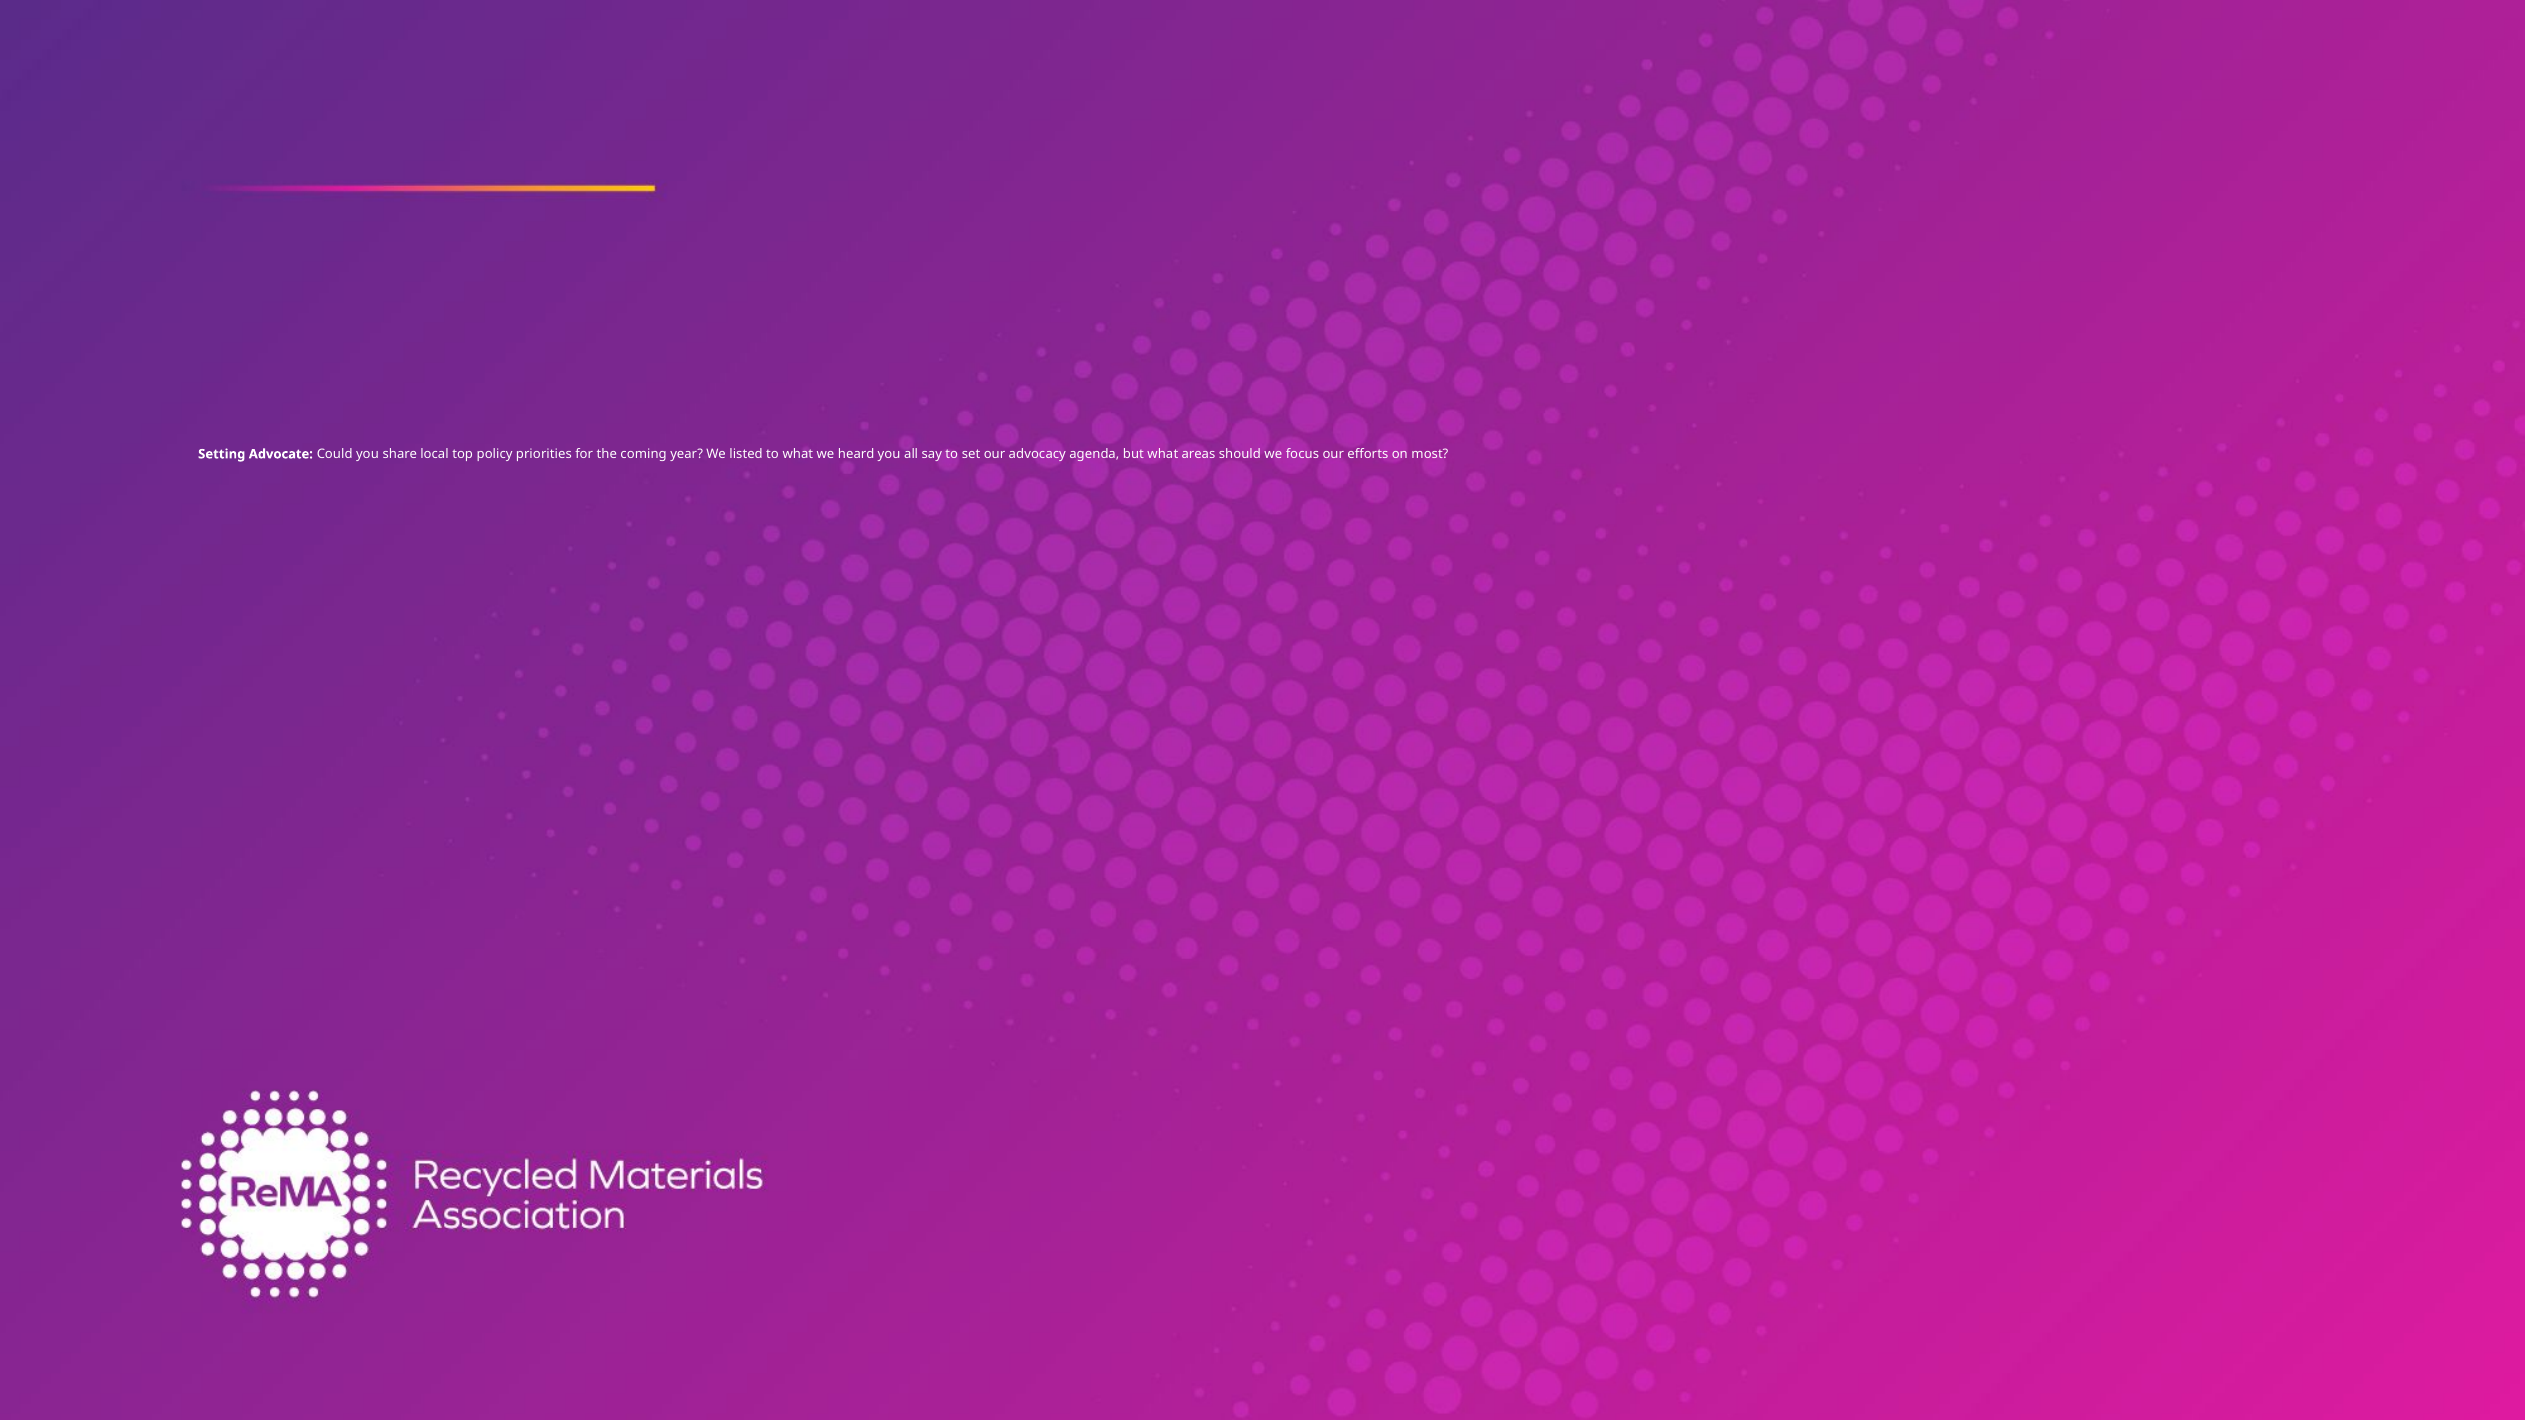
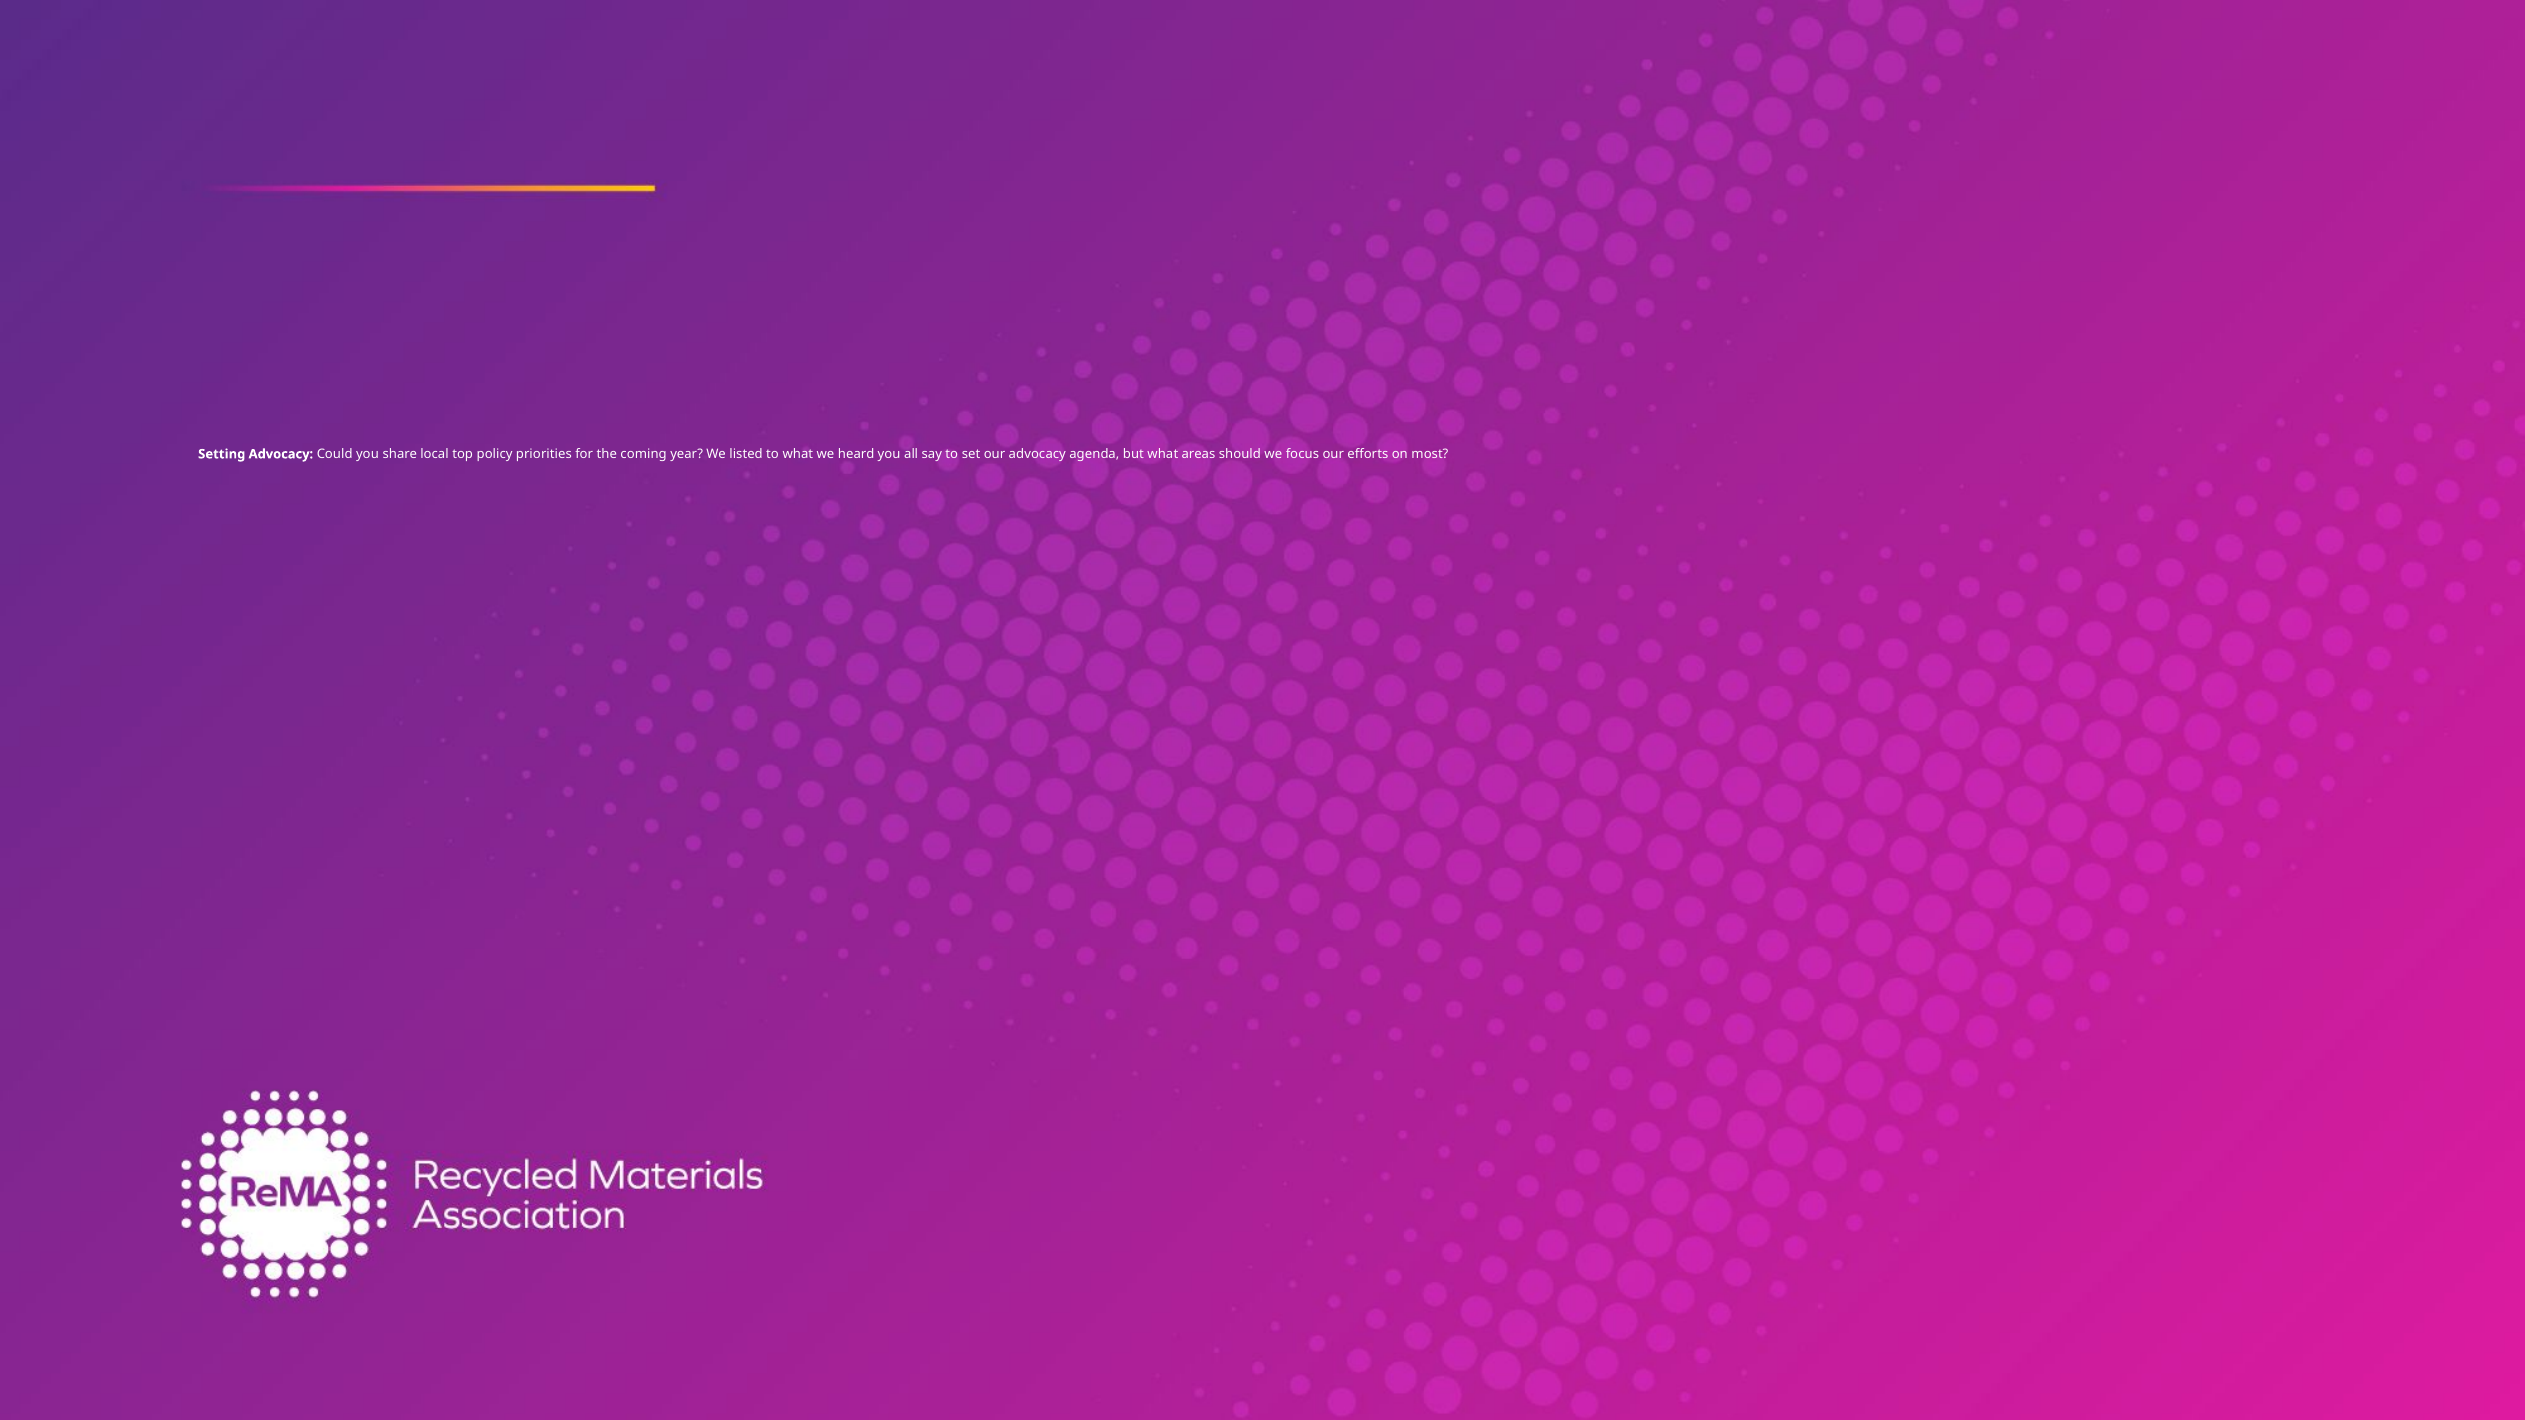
Setting Advocate: Advocate -> Advocacy (281, 454)
